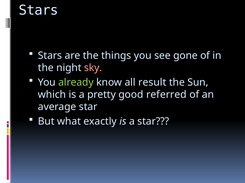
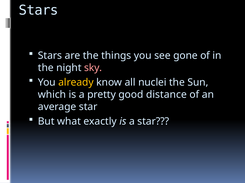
already colour: light green -> yellow (76, 83)
result: result -> nuclei (152, 83)
referred: referred -> distance (166, 95)
